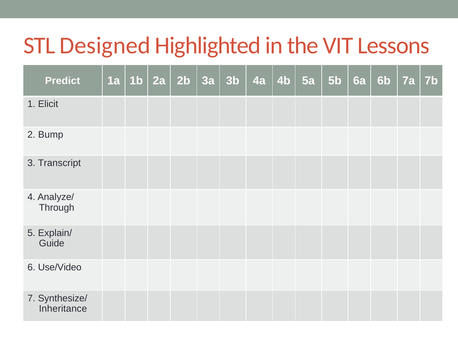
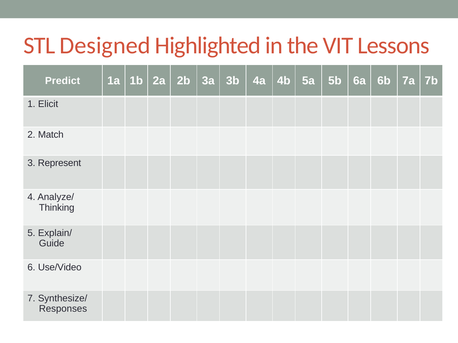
Bump: Bump -> Match (51, 135)
Transcript: Transcript -> Represent (60, 163)
Through: Through -> Thinking (57, 208)
Inheritance: Inheritance -> Responses (63, 309)
